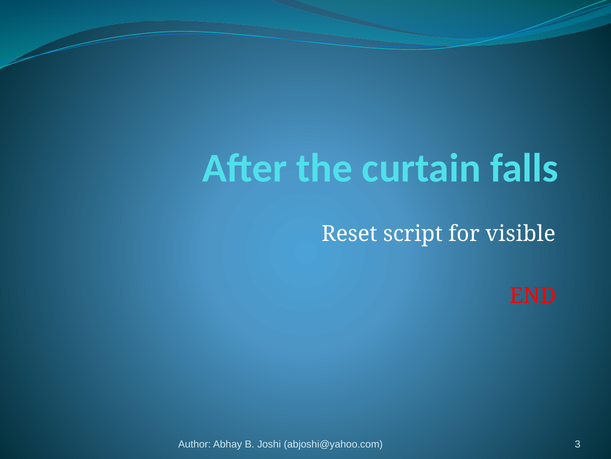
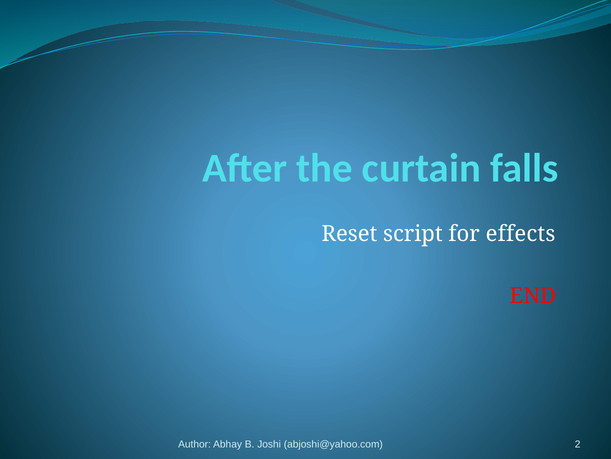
visible: visible -> effects (521, 234)
3: 3 -> 2 (578, 444)
